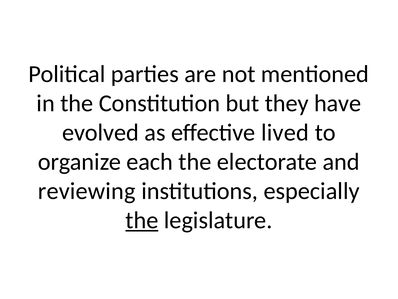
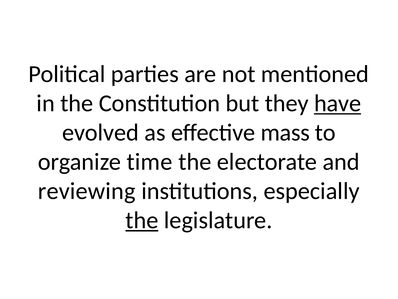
have underline: none -> present (338, 103)
lived: lived -> mass (285, 132)
each: each -> time (150, 162)
